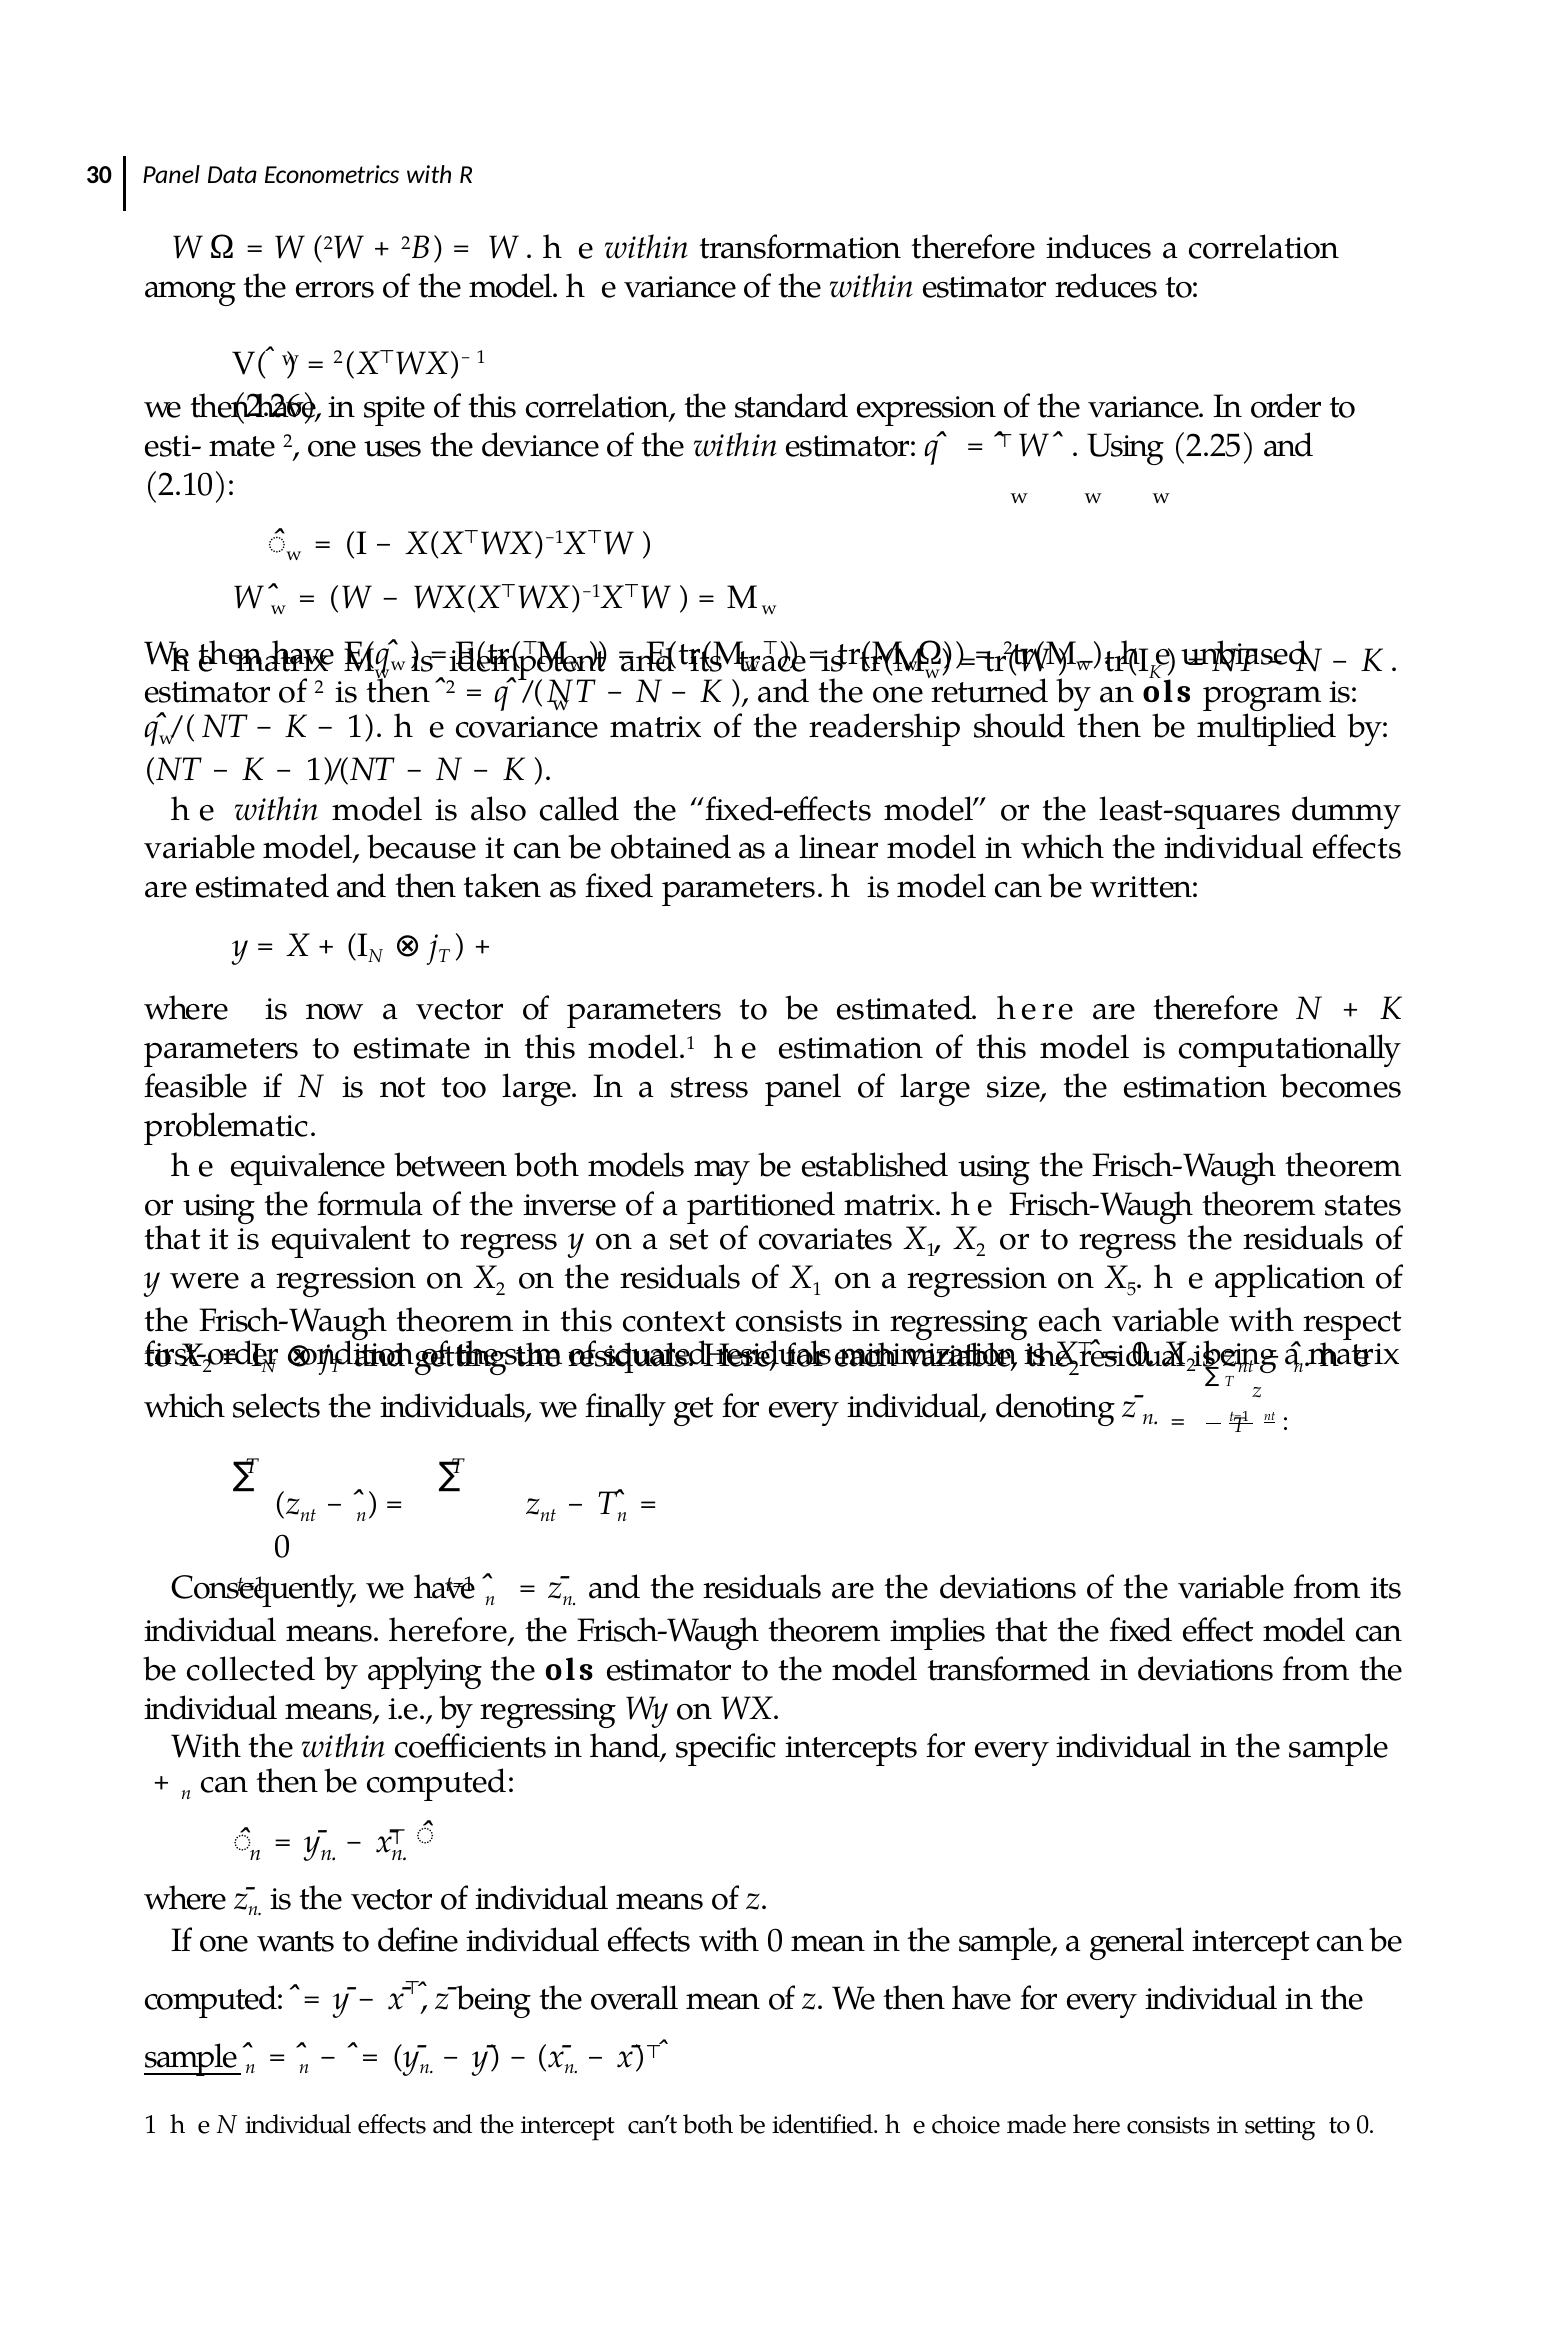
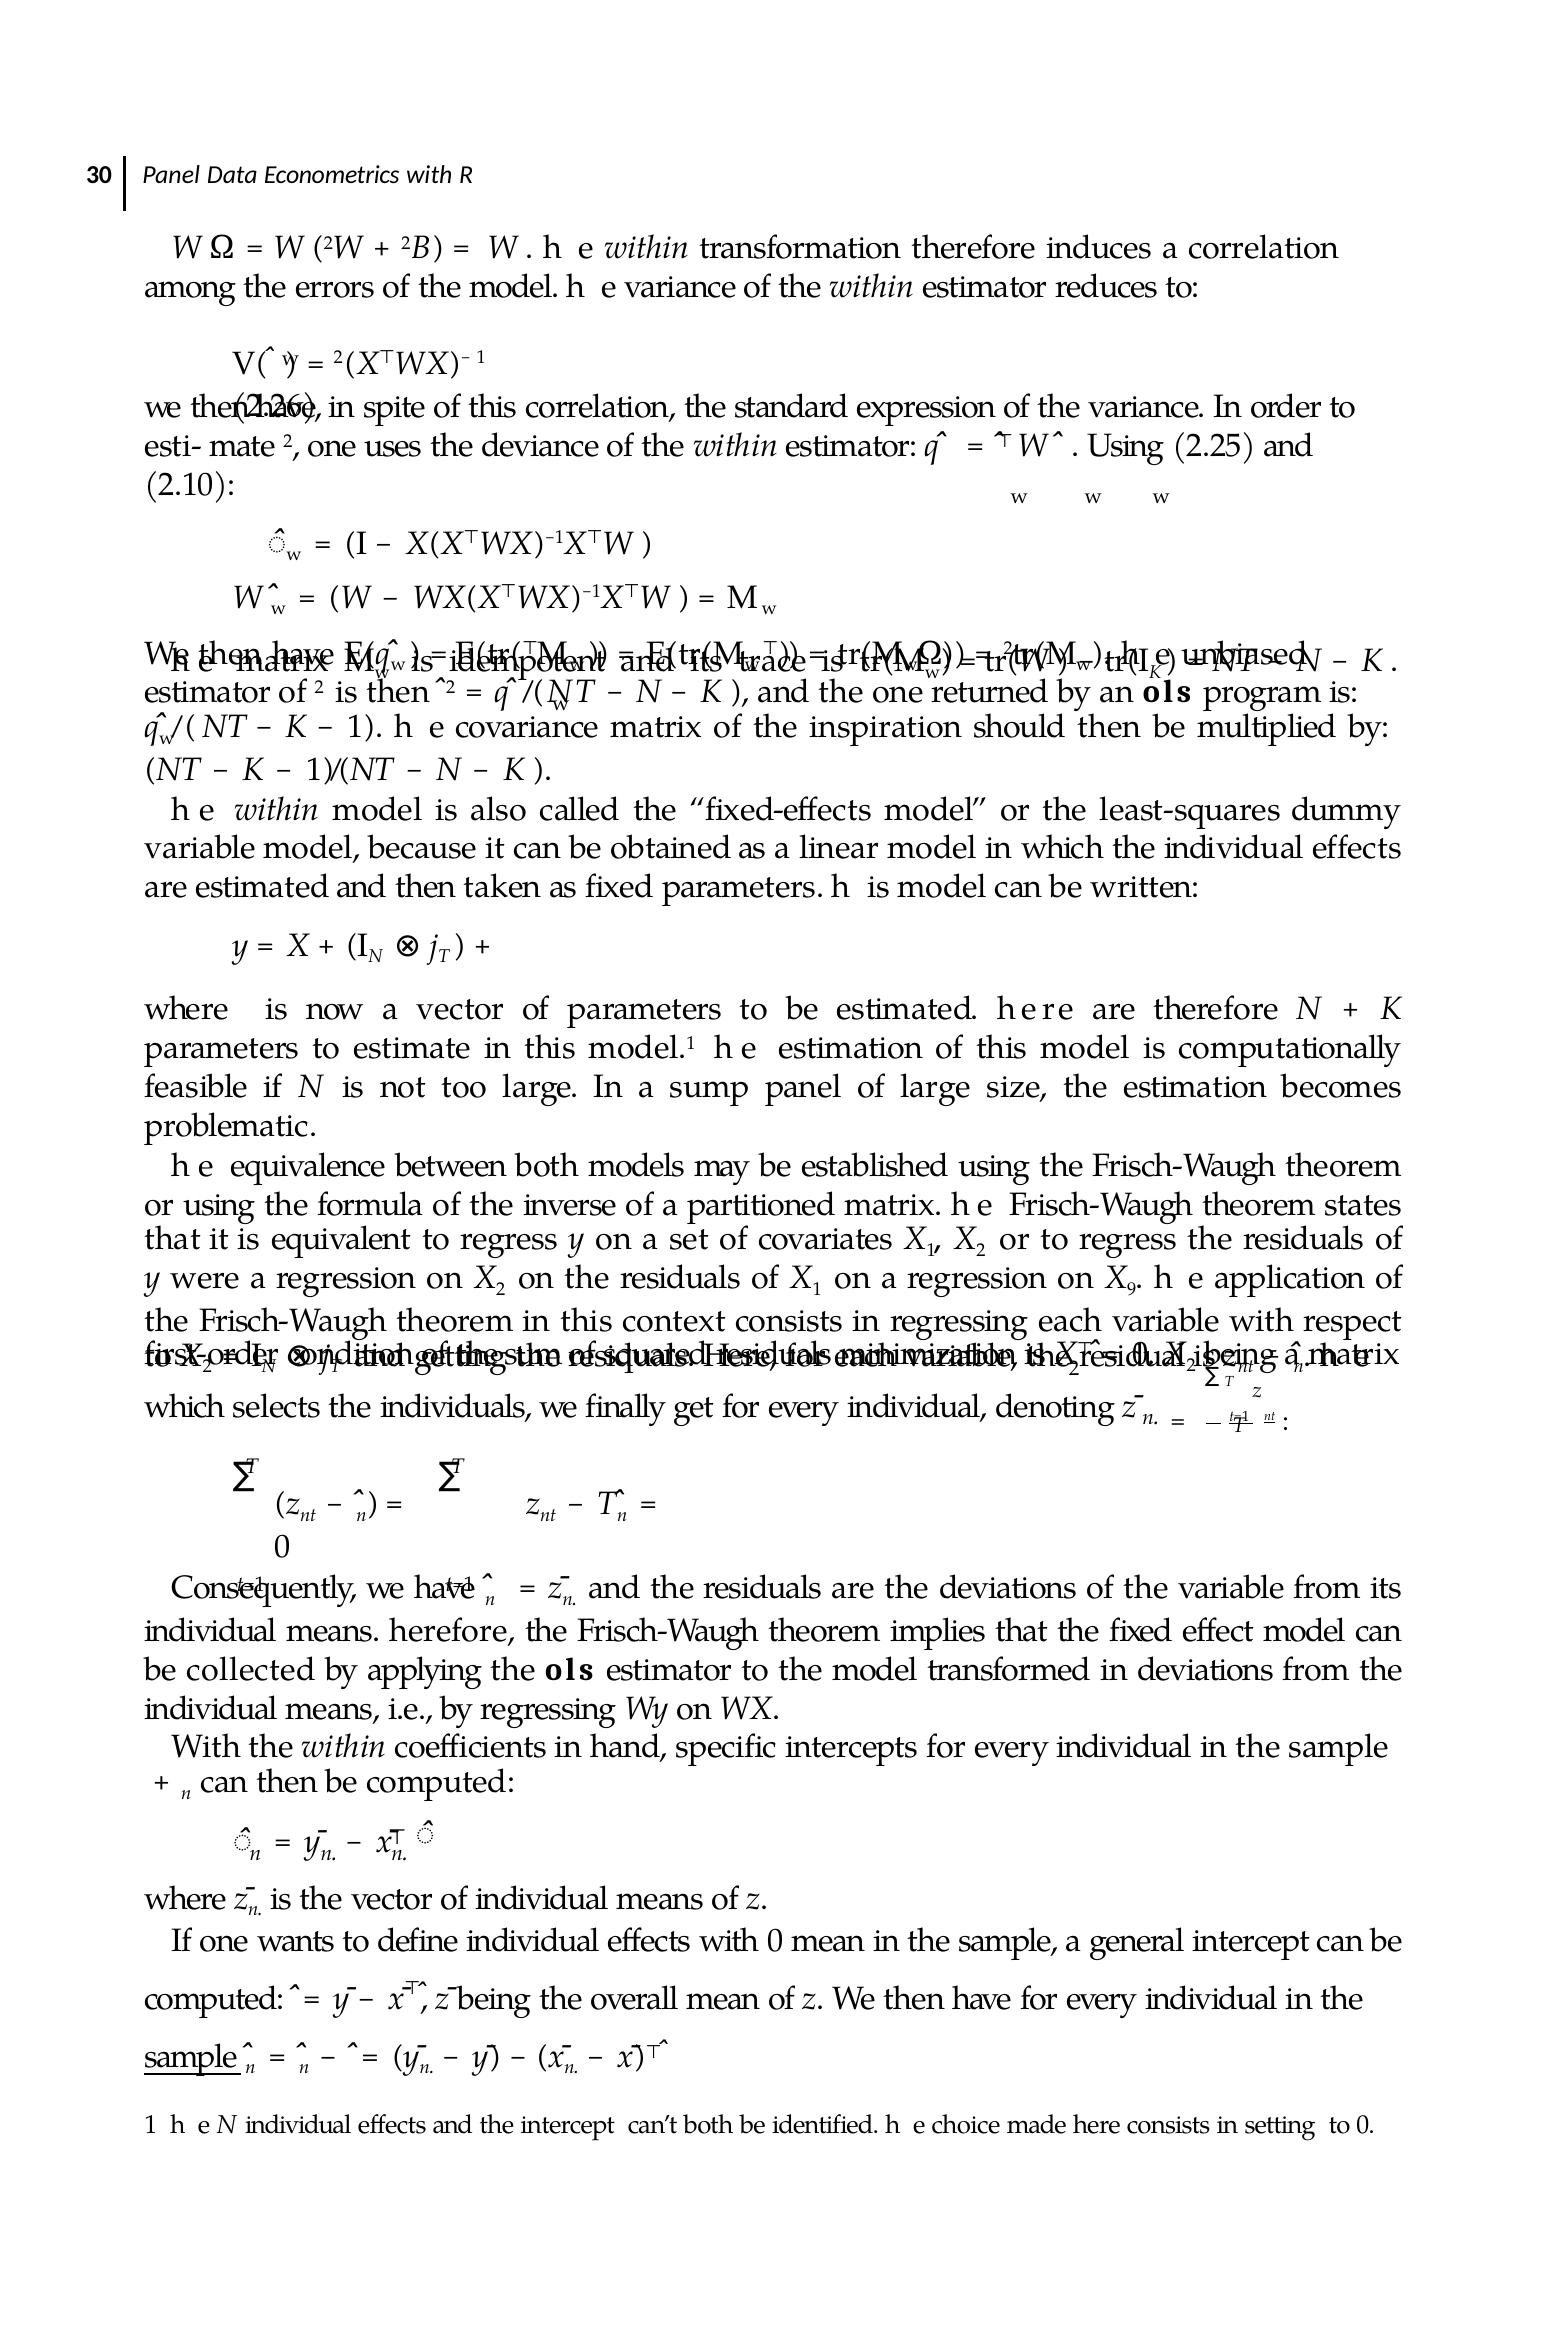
readership: readership -> inspiration (886, 727)
stress: stress -> sump (710, 1087)
5: 5 -> 9 (1132, 1289)
